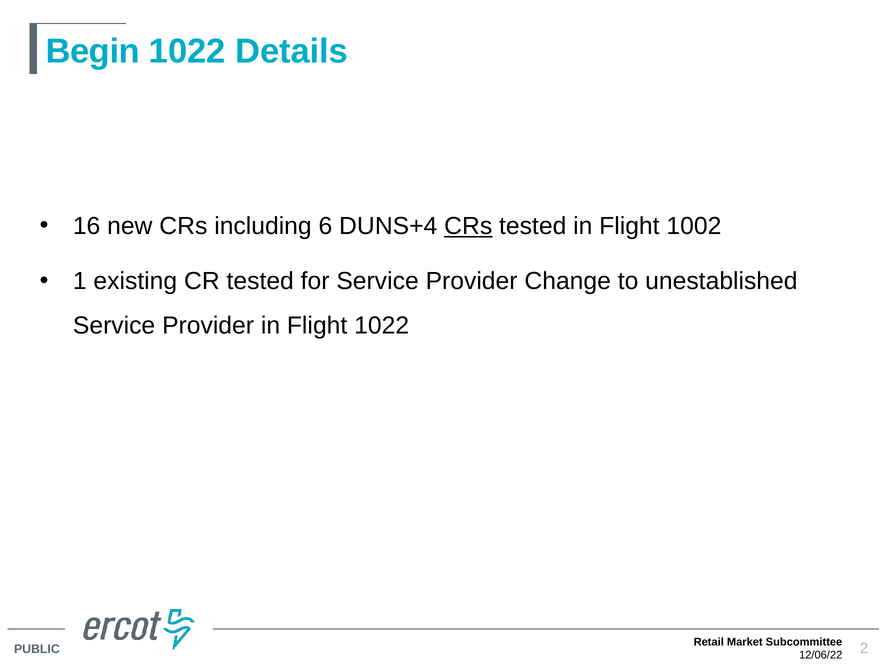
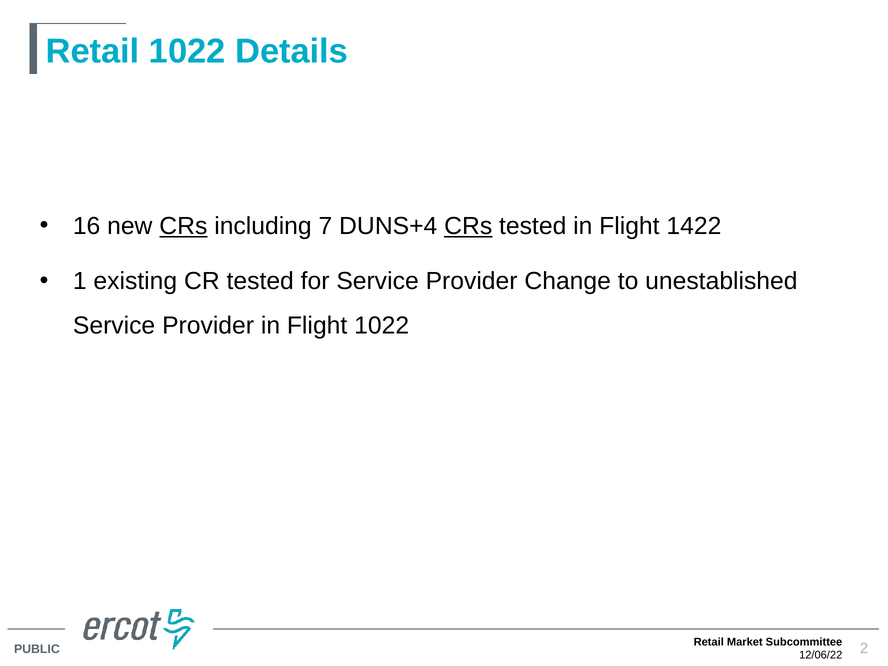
Begin: Begin -> Retail (93, 51)
CRs underline: none -> present (183, 226)
6: 6 -> 7 (325, 226)
1002: 1002 -> 1422 (694, 226)
